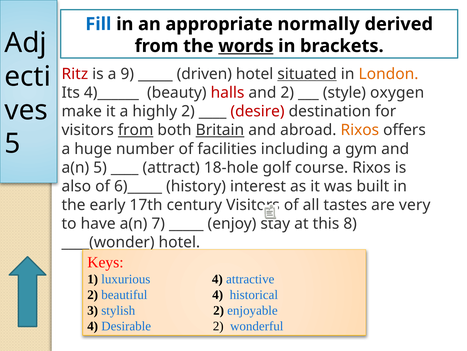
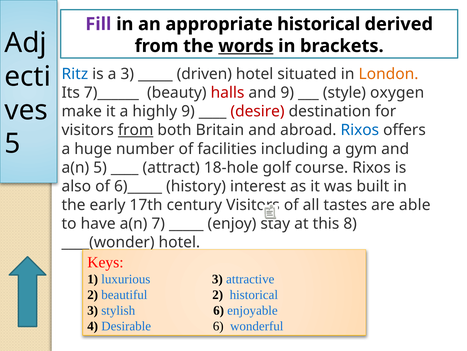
Fill colour: blue -> purple (98, 24)
appropriate normally: normally -> historical (319, 24)
Ritz colour: red -> blue (75, 74)
a 9: 9 -> 3 (127, 74)
situated underline: present -> none (307, 74)
4)______: 4)______ -> 7)______ (111, 93)
and 2: 2 -> 9 (287, 93)
highly 2: 2 -> 9 (188, 111)
Britain underline: present -> none (220, 130)
Rixos colour: orange -> blue (360, 130)
very: very -> able (415, 205)
luxurious 4: 4 -> 3 (217, 279)
beautiful 4: 4 -> 2 (218, 294)
stylish 2: 2 -> 6 (219, 310)
Desirable 2: 2 -> 6 (218, 325)
